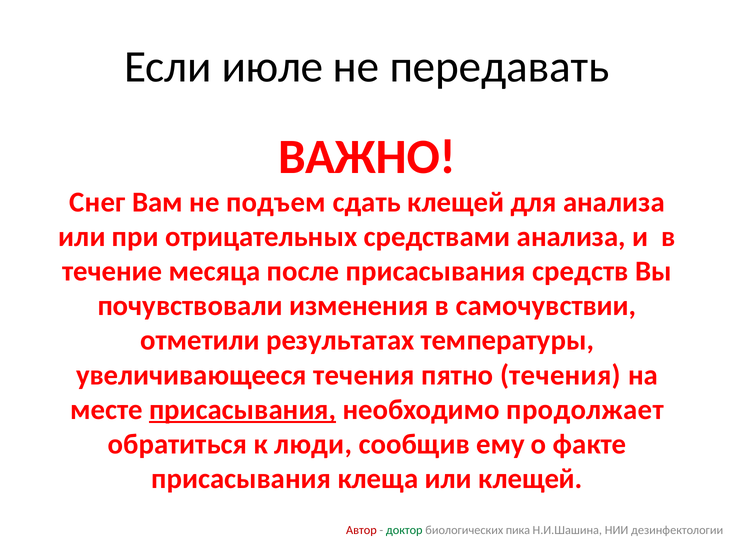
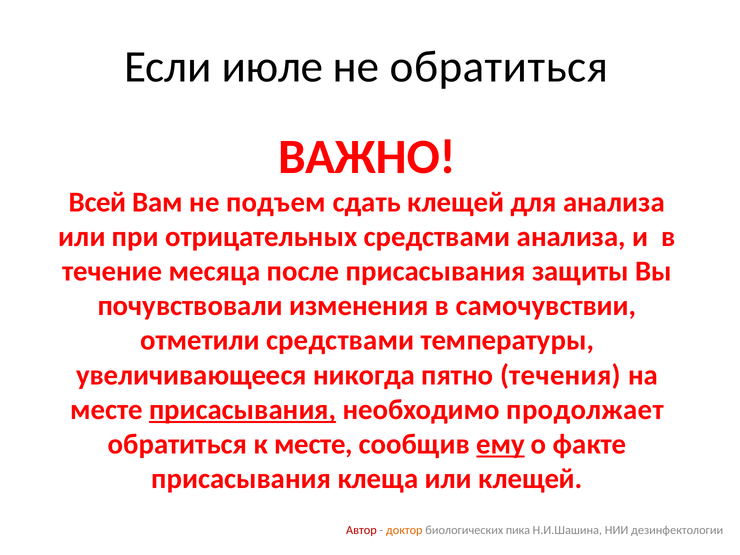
не передавать: передавать -> обратиться (499, 67)
Снег: Снег -> Всей (98, 202)
средств: средств -> защиты (580, 271)
отметили результатах: результатах -> средствами (340, 340)
увеличивающееся течения: течения -> никогда (364, 375)
к люди: люди -> месте (313, 444)
ему underline: none -> present (500, 444)
доктор colour: green -> orange (404, 530)
